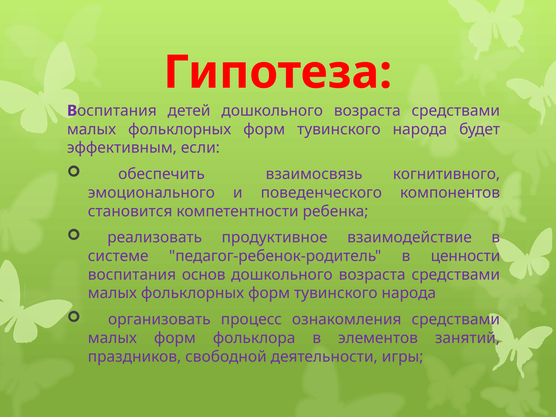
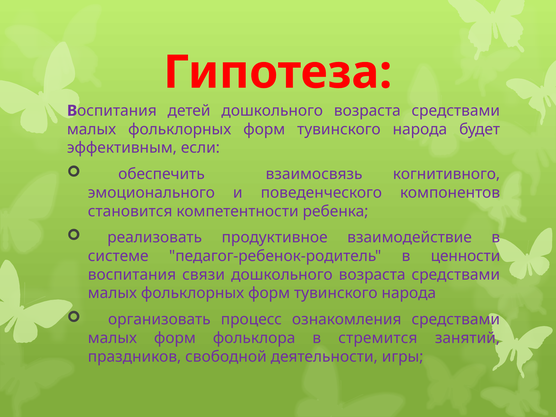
основ: основ -> связи (204, 275)
элементов: элементов -> стремится (378, 338)
